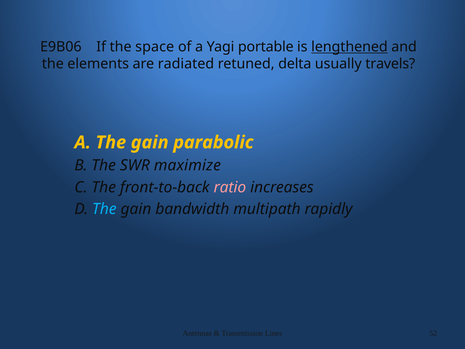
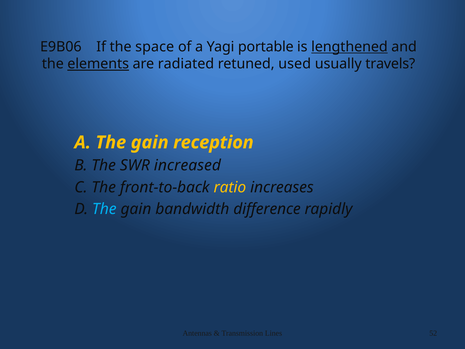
elements underline: none -> present (98, 64)
delta: delta -> used (295, 64)
parabolic: parabolic -> reception (213, 142)
maximize: maximize -> increased (187, 165)
ratio colour: pink -> yellow (230, 187)
multipath: multipath -> difference (267, 209)
